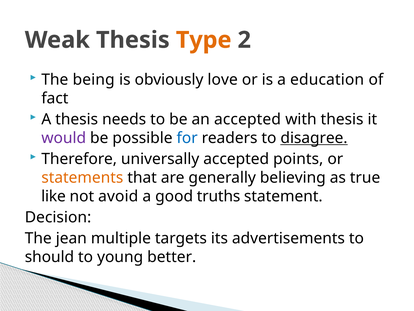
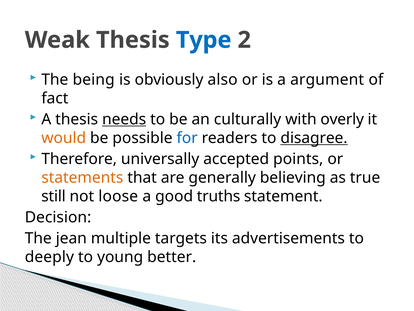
Type colour: orange -> blue (204, 40)
love: love -> also (223, 80)
education: education -> argument (327, 80)
needs underline: none -> present (124, 119)
an accepted: accepted -> culturally (248, 119)
with thesis: thesis -> overly (342, 119)
would colour: purple -> orange (64, 138)
like: like -> still (53, 196)
avoid: avoid -> loose (118, 196)
should: should -> deeply (49, 257)
